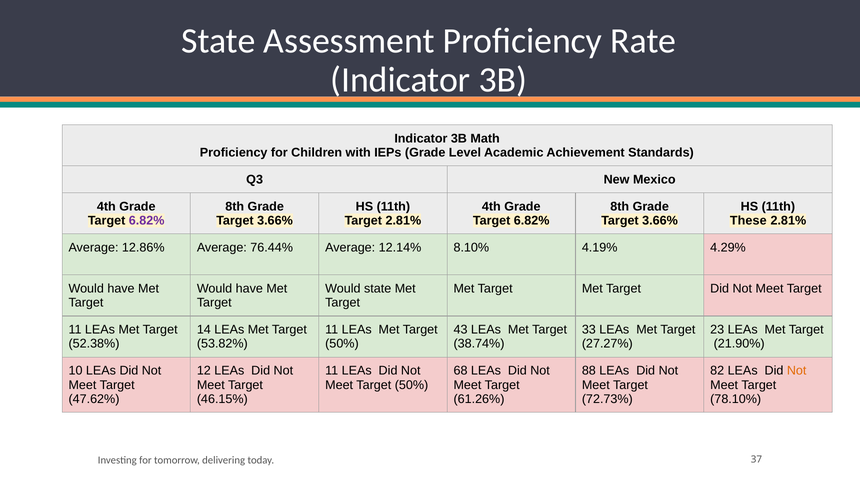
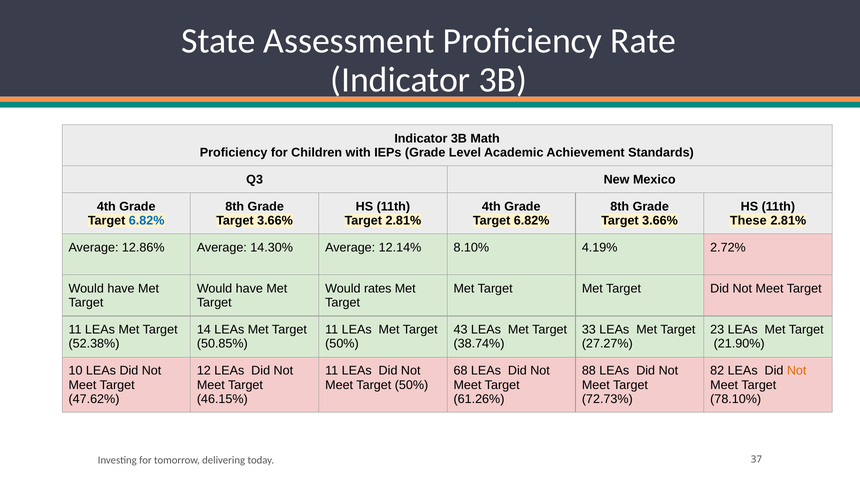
6.82% colour: purple -> blue (147, 220)
76.44%: 76.44% -> 14.30% (272, 247)
4.29%: 4.29% -> 2.72% (728, 247)
Would state: state -> rates (378, 288)
53.82%: 53.82% -> 50.85% (222, 344)
